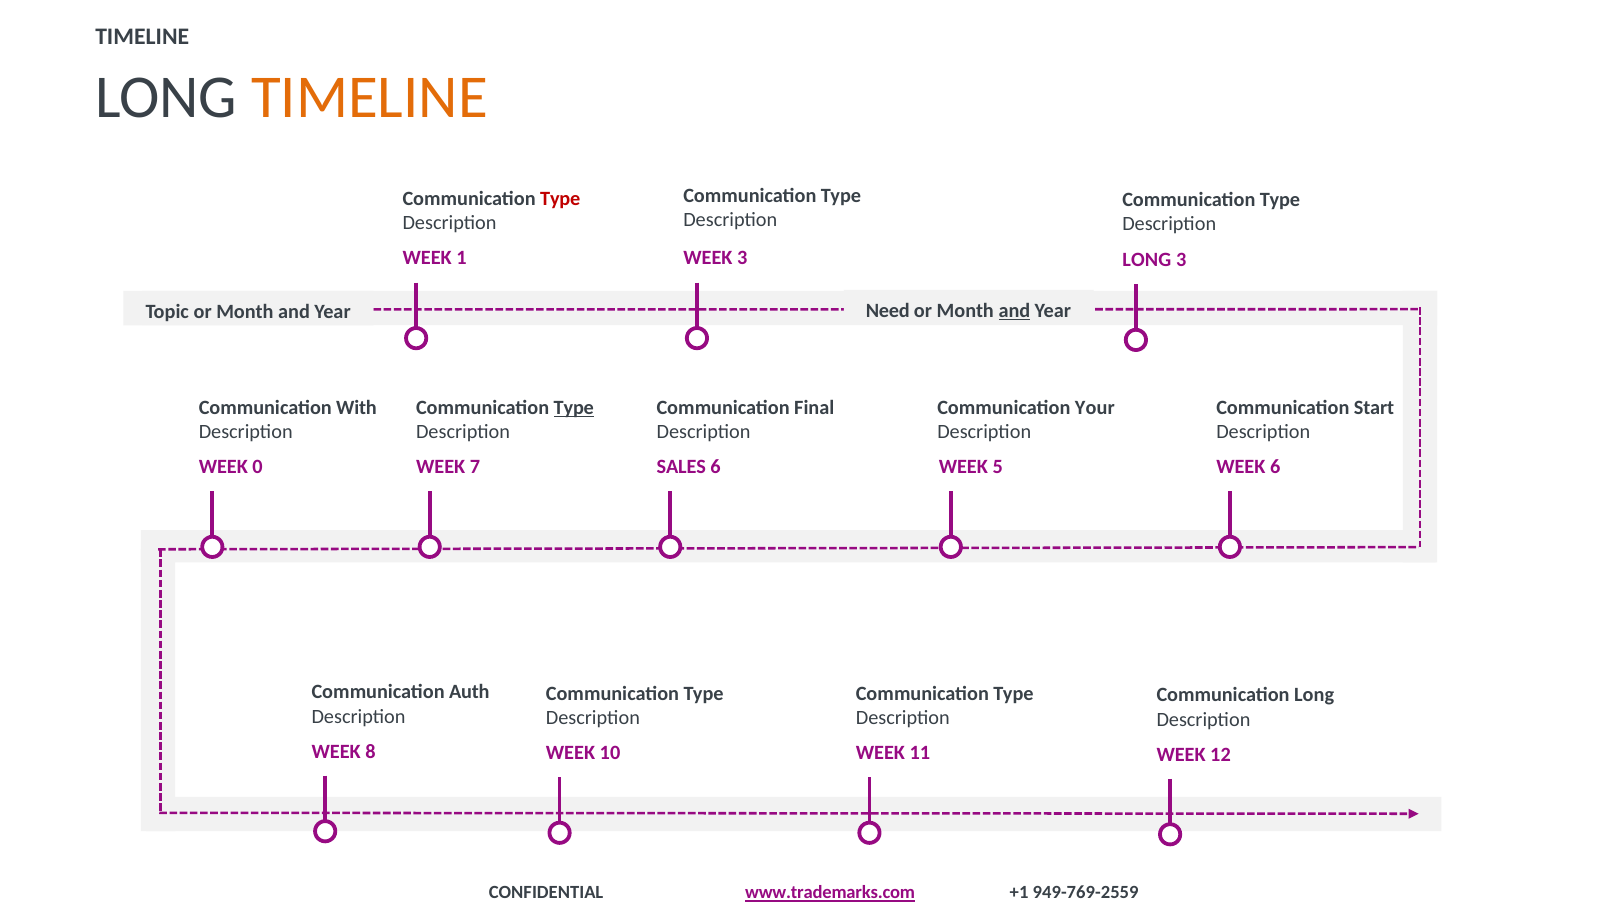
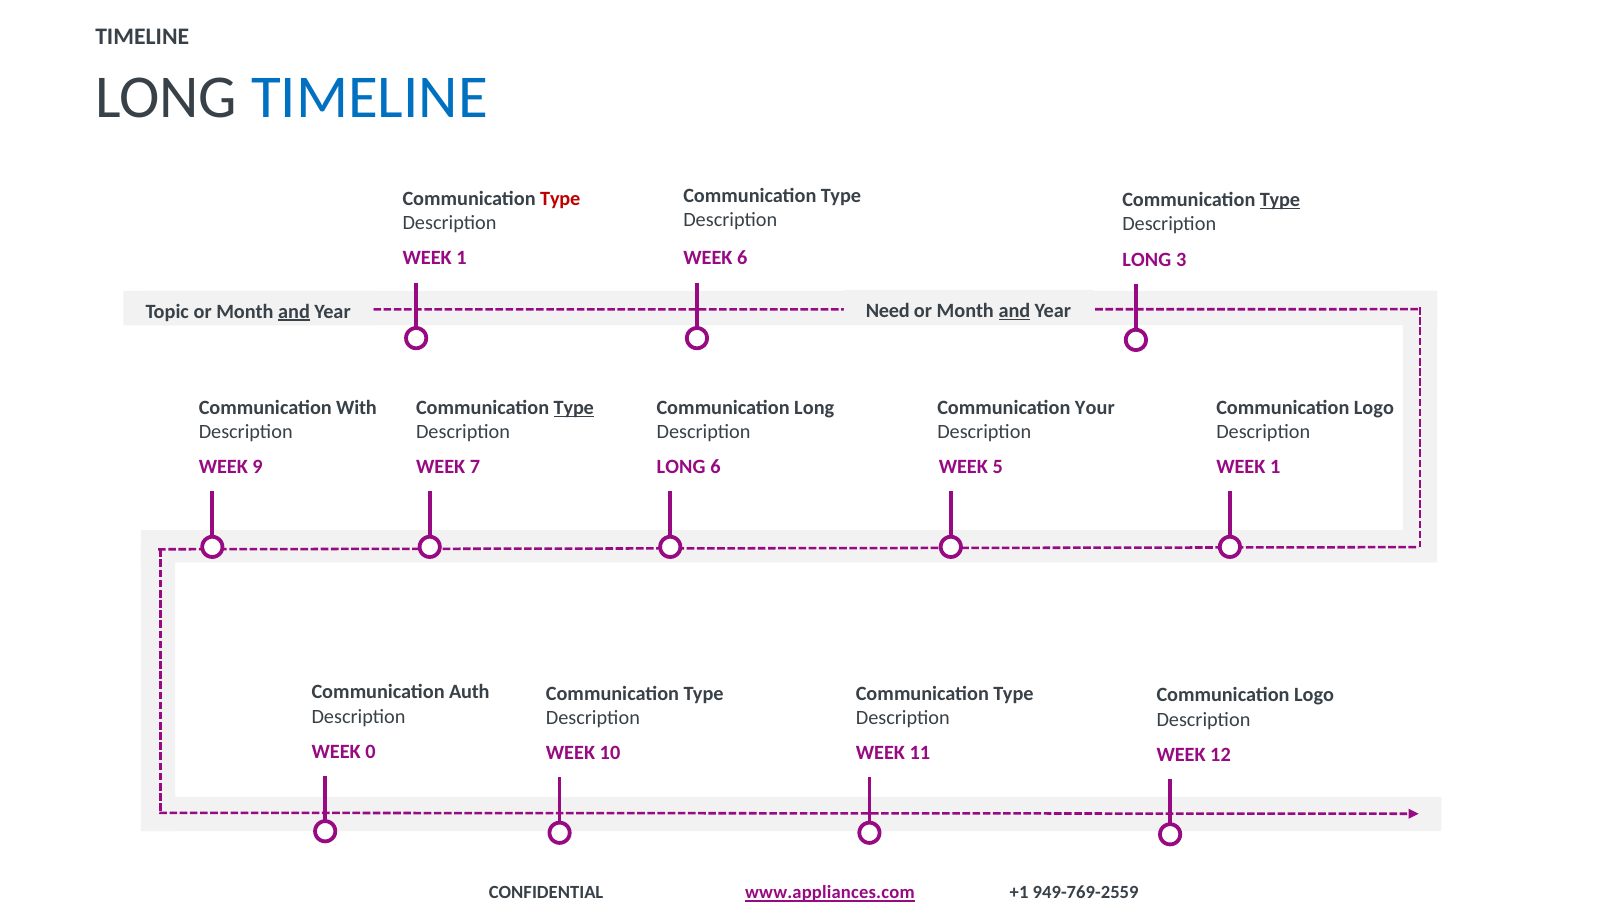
TIMELINE colour: orange -> blue (370, 97)
Type underline: none -> present (1280, 200)
WEEK 3: 3 -> 6 (742, 258)
and underline: none -> present (294, 312)
Communication Final: Final -> Long (814, 408)
Start: Start -> Logo (1374, 408)
0: 0 -> 9 (258, 467)
SALES: SALES -> LONG (681, 467)
6: 6 -> 1 (1275, 467)
Long: Long -> Logo (1314, 695)
8: 8 -> 0 (370, 752)
www.trademarks.com: www.trademarks.com -> www.appliances.com (830, 893)
